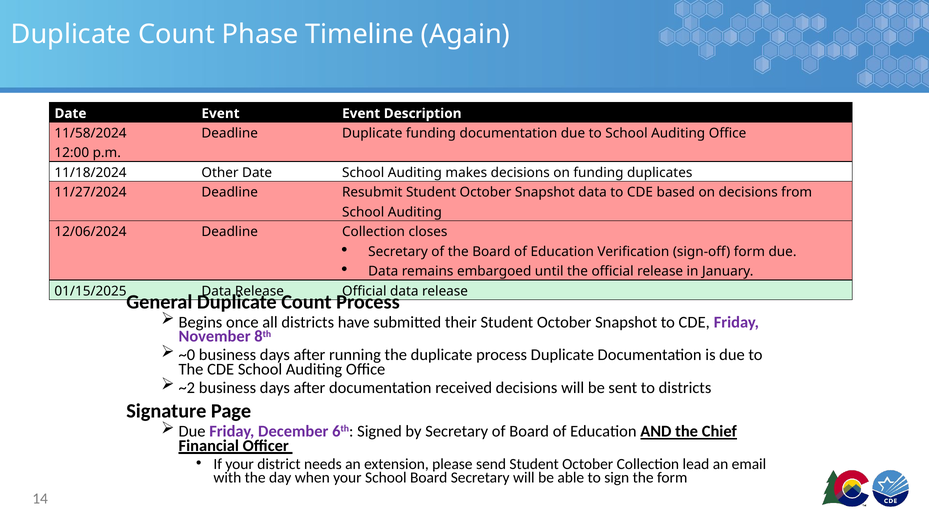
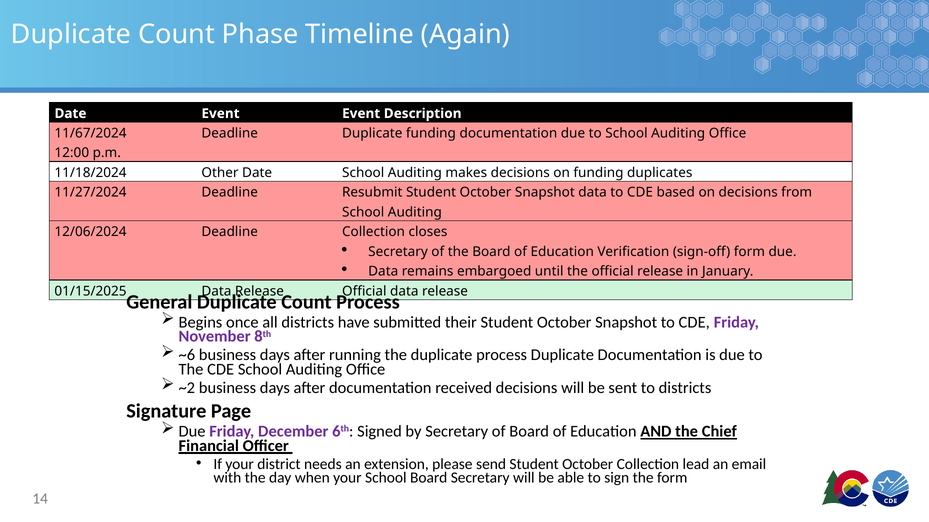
11/58/2024: 11/58/2024 -> 11/67/2024 (91, 133)
~0: ~0 -> ~6 (187, 355)
